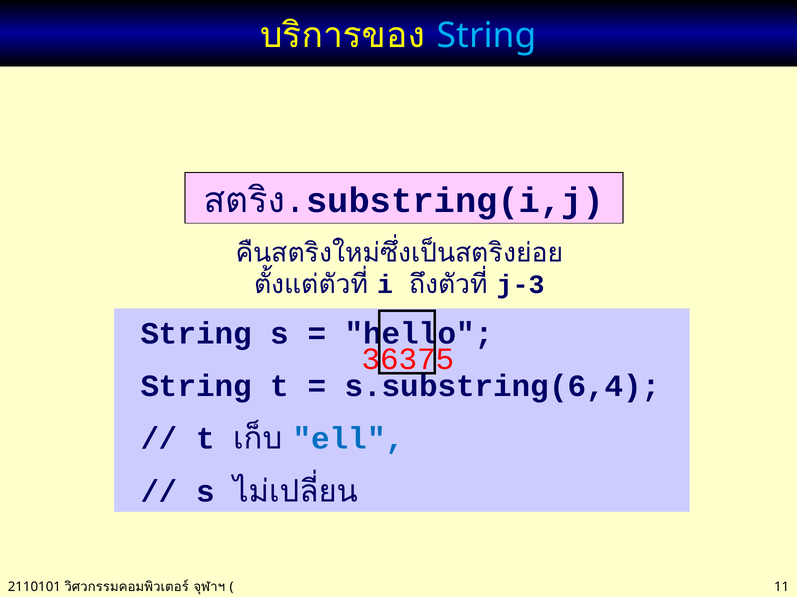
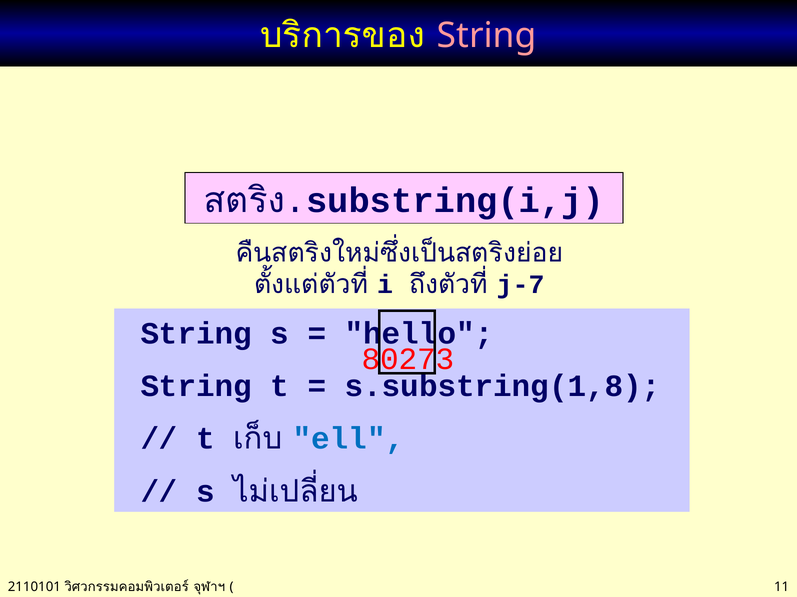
String colour: light blue -> pink (487, 36)
j-3: j-3 -> j-7 (521, 285)
36375: 36375 -> 80273 (408, 360)
s.substring(6,4: s.substring(6,4 -> s.substring(1,8 (503, 387)
